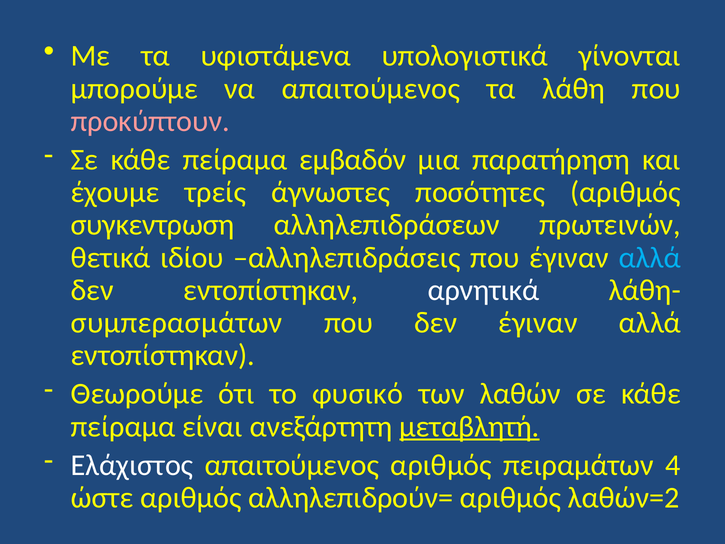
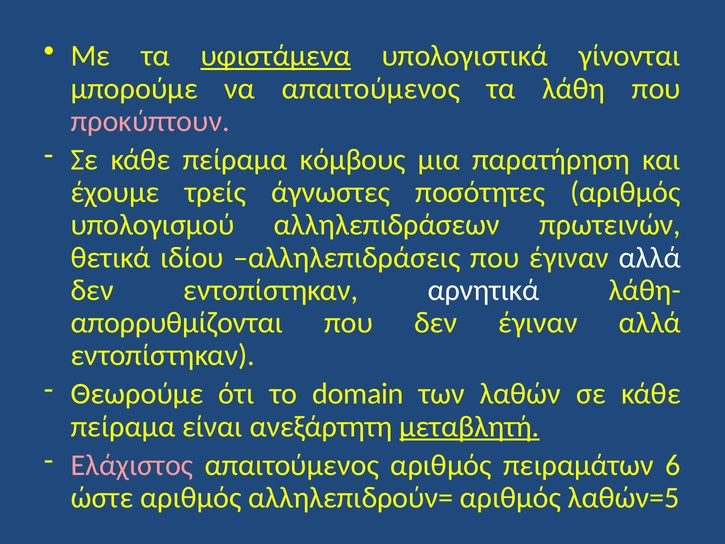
υφιστάμενα underline: none -> present (276, 56)
εμβαδόν: εμβαδόν -> κόμβους (353, 160)
συγκεντρωση: συγκεντρωση -> υπολογισμού (153, 225)
αλλά colour: light blue -> white (650, 257)
συμπερασμάτων: συμπερασμάτων -> απορρυθμίζονται (177, 323)
φυσικό: φυσικό -> domain (358, 394)
Ελάχιστος colour: white -> pink (132, 465)
4: 4 -> 6 (673, 465)
λαθών=2: λαθών=2 -> λαθών=5 (624, 497)
